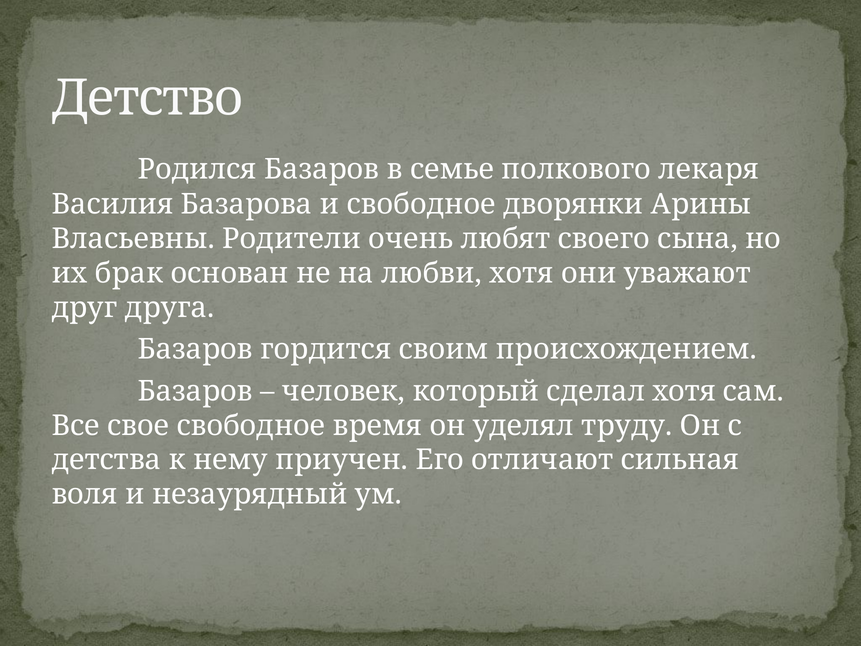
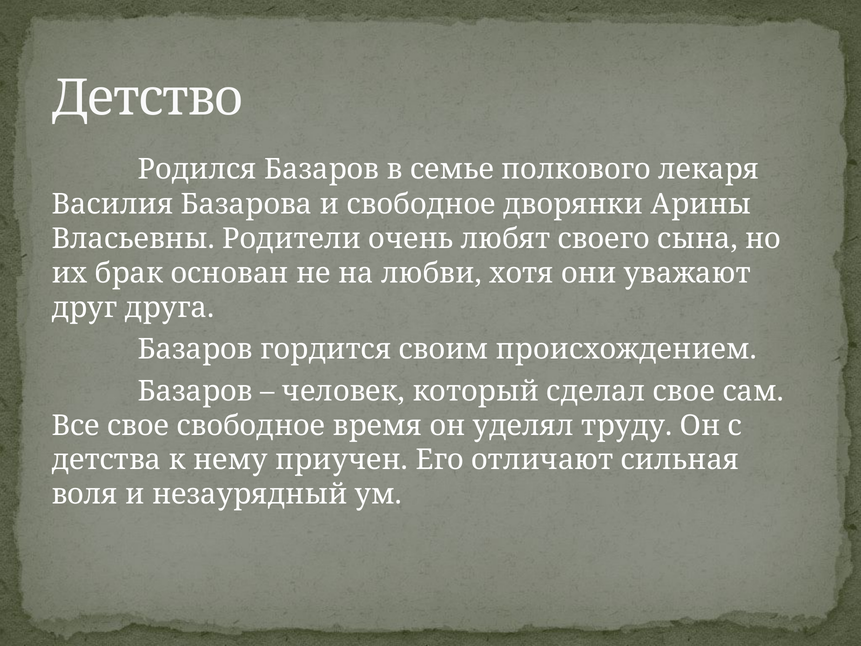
сделал хотя: хотя -> свое (684, 391)
